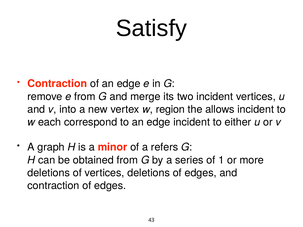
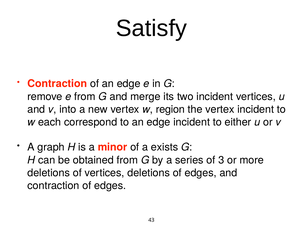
the allows: allows -> vertex (220, 109)
refers: refers -> exists (165, 147)
1: 1 -> 3 (221, 160)
